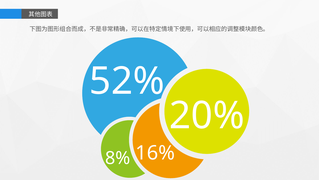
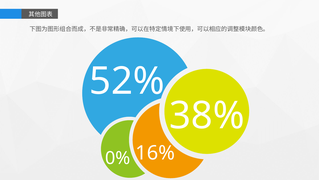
20%: 20% -> 38% (207, 115)
8%: 8% -> 0% (118, 158)
